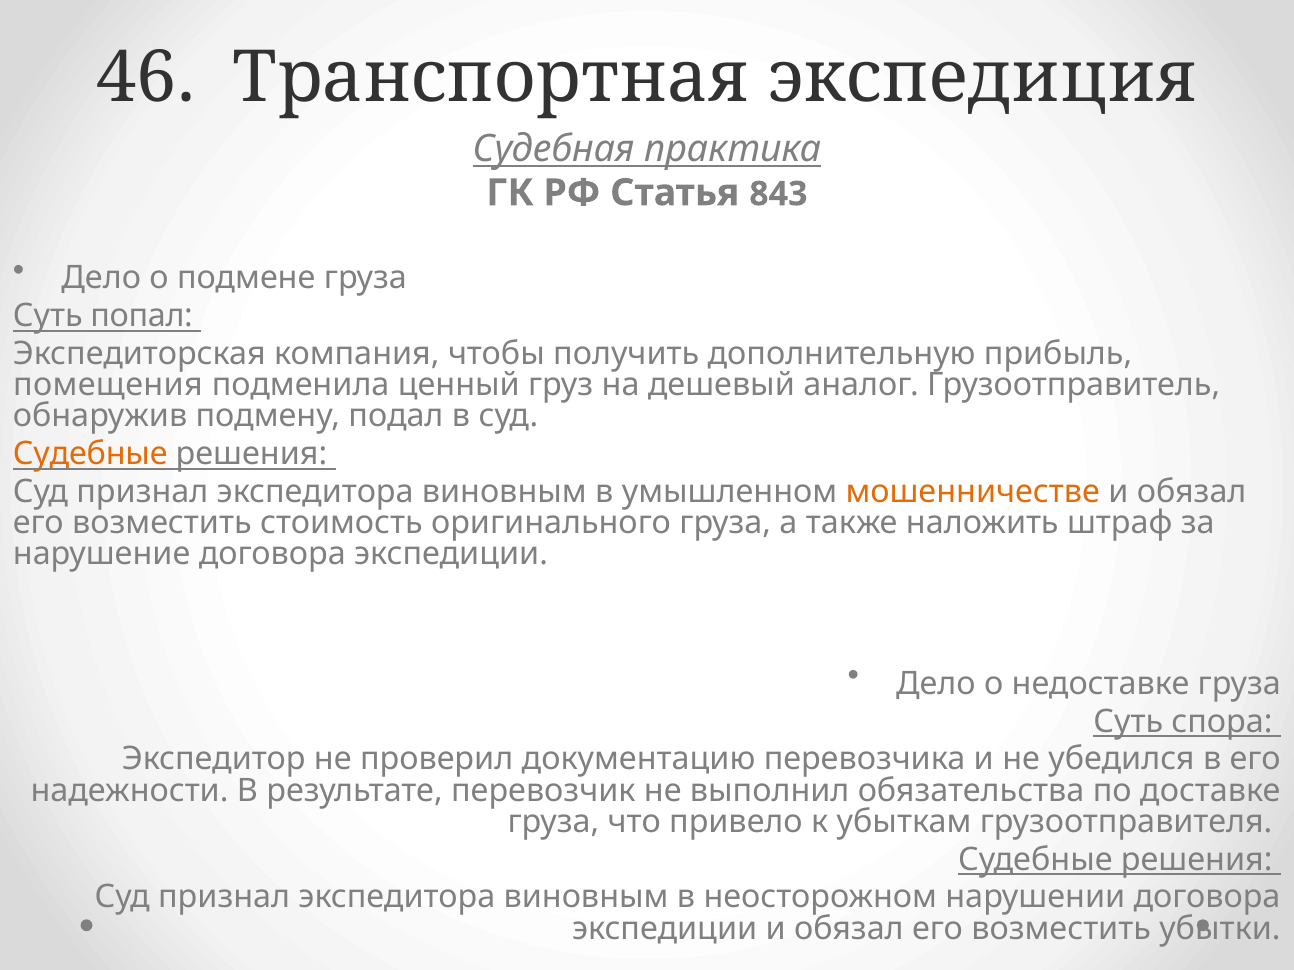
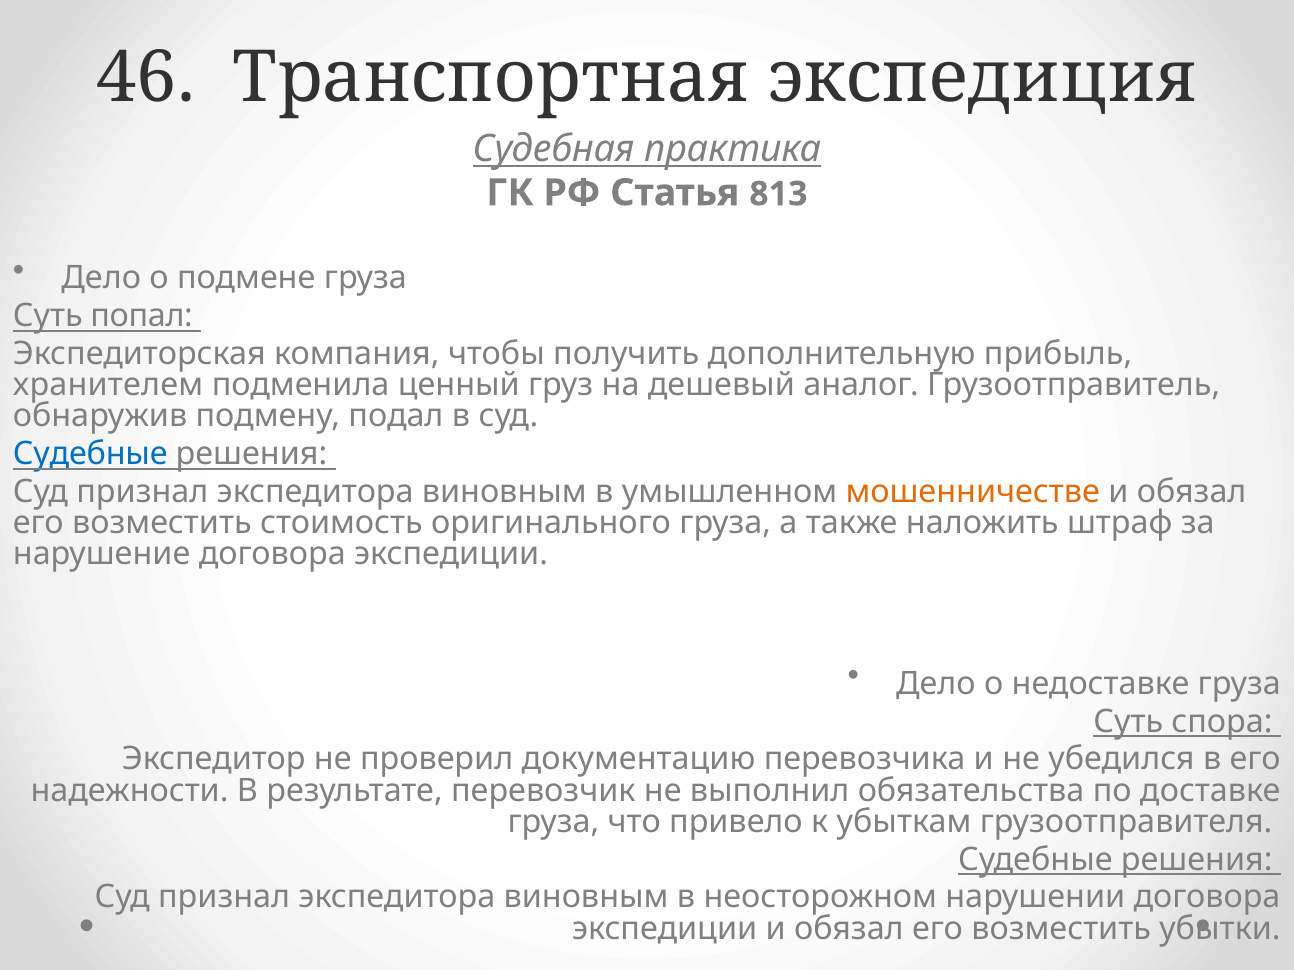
843: 843 -> 813 (778, 194)
помещения: помещения -> хранителем (108, 385)
Судебные colour: orange -> blue (90, 454)
